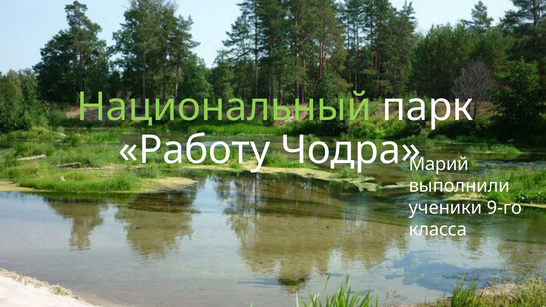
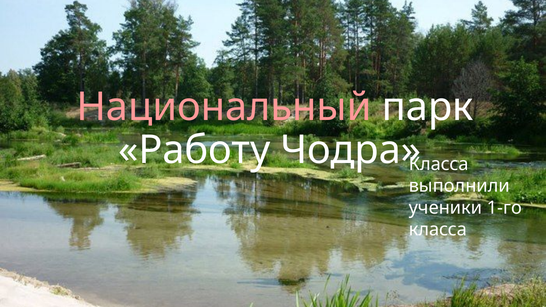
Национальный colour: light green -> pink (224, 107)
Марий: Марий -> Класса (439, 164)
9-го: 9-го -> 1-го (504, 208)
